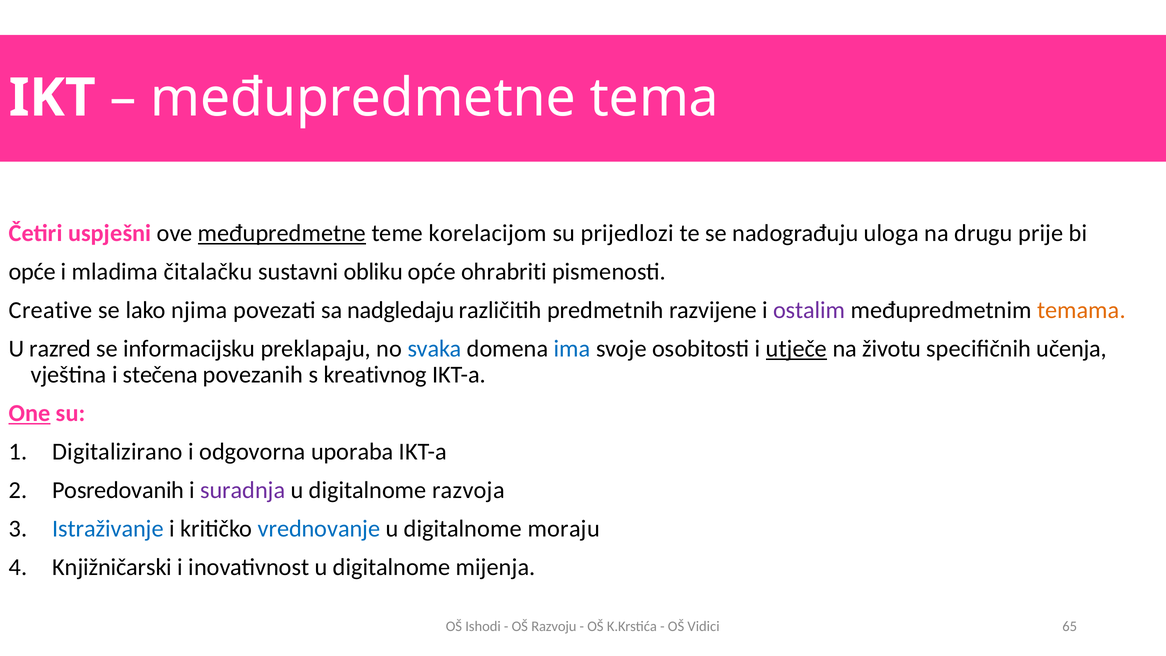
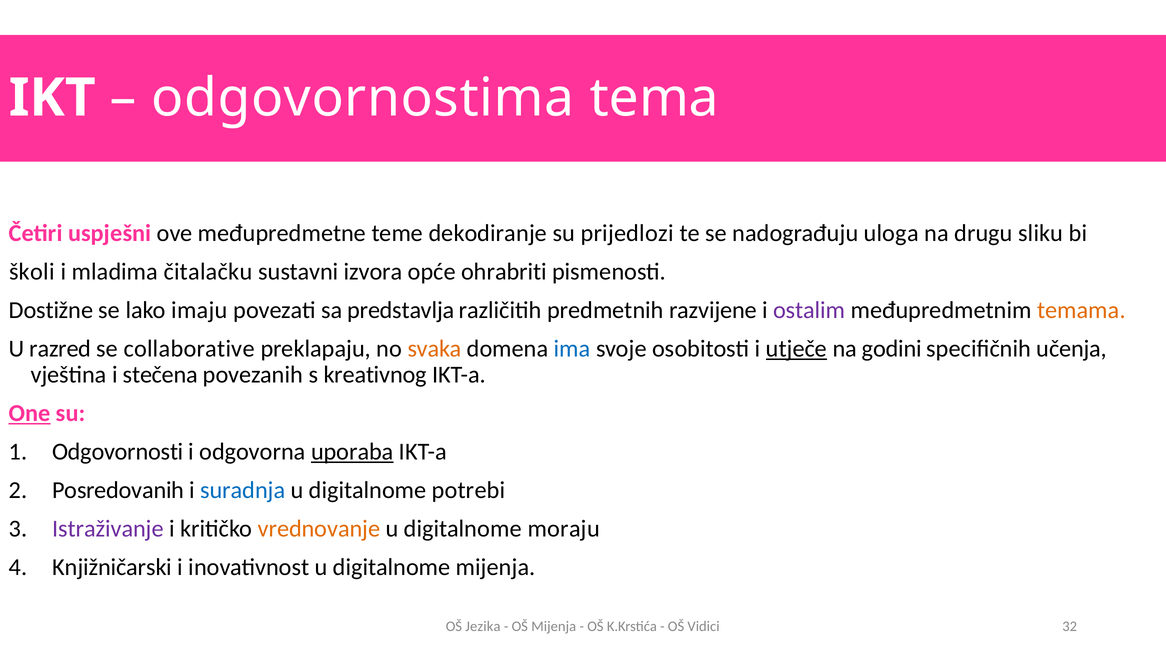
međupredmetne: međupredmetne -> odgovornostima (363, 98)
međupredmetne underline: present -> none (282, 233)
korelacijom: korelacijom -> dekodiranje (488, 233)
prije: prije -> sliku (1041, 233)
opće: opće -> školi (32, 272)
obliku: obliku -> izvora (373, 272)
Creative: Creative -> Dostižne (51, 310)
njima: njima -> imaju (199, 310)
nadgledaju: nadgledaju -> predstavlja (401, 310)
informacijsku: informacijsku -> collaborative (189, 349)
svaka colour: blue -> orange (435, 349)
životu: životu -> godini (892, 349)
Digitalizirano: Digitalizirano -> Odgovornosti (118, 452)
uporaba underline: none -> present (352, 452)
suradnja colour: purple -> blue (243, 490)
razvoja: razvoja -> potrebi (469, 490)
Istraživanje colour: blue -> purple (108, 529)
vrednovanje colour: blue -> orange (319, 529)
Ishodi: Ishodi -> Jezika (483, 626)
OŠ Razvoju: Razvoju -> Mijenja (554, 626)
65: 65 -> 32 (1070, 626)
